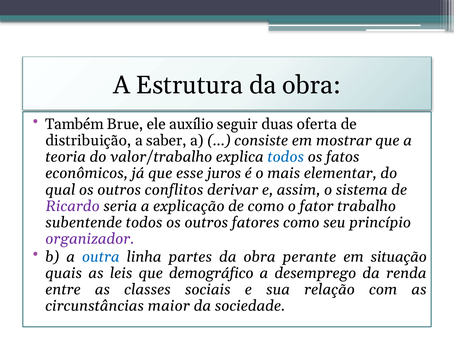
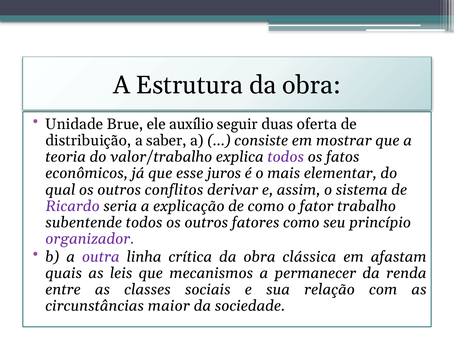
Também: Também -> Unidade (74, 124)
todos colour: blue -> purple (286, 157)
outra colour: blue -> purple (101, 256)
partes: partes -> crítica (190, 256)
perante: perante -> clássica (309, 256)
situação: situação -> afastam (399, 256)
demográfico: demográfico -> mecanismos (211, 273)
desemprego: desemprego -> permanecer (315, 273)
